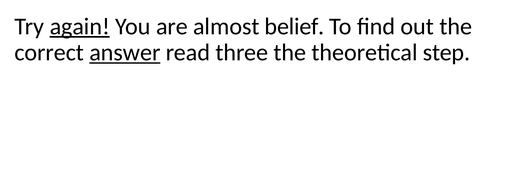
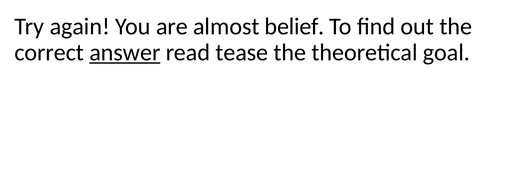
again underline: present -> none (80, 26)
three: three -> tease (242, 53)
step: step -> goal (446, 53)
